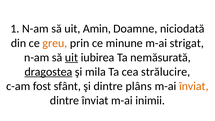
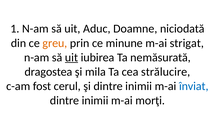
Amin: Amin -> Aduc (97, 29)
dragostea underline: present -> none (48, 72)
sfânt: sfânt -> cerul (67, 86)
şi dintre plâns: plâns -> inimii (139, 86)
înviat colour: orange -> blue (194, 86)
înviat: înviat -> inimii (95, 100)
inimii: inimii -> morţi (150, 100)
